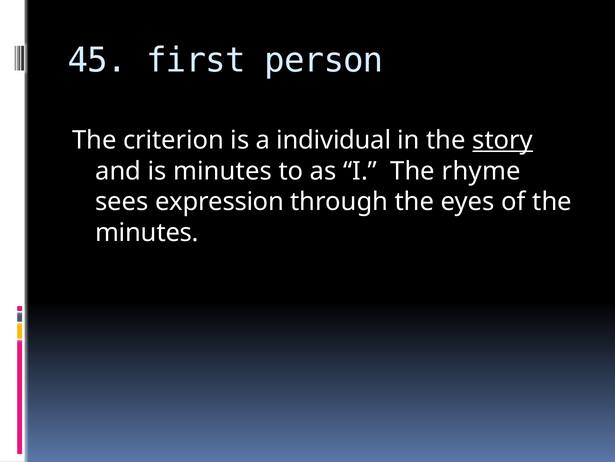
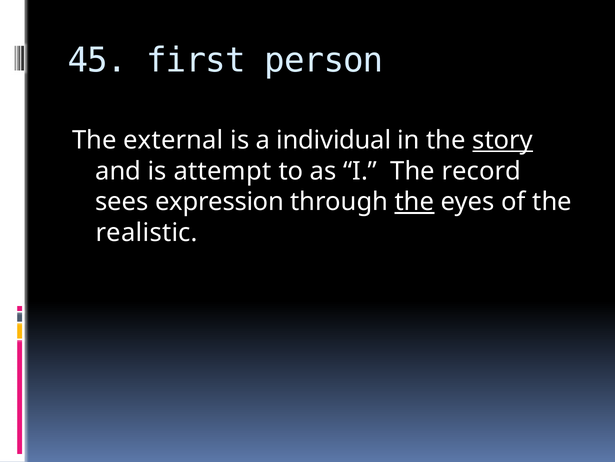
criterion: criterion -> external (173, 140)
is minutes: minutes -> attempt (222, 171)
rhyme: rhyme -> record (481, 171)
the underline: none -> present (415, 202)
minutes: minutes -> realistic (147, 232)
